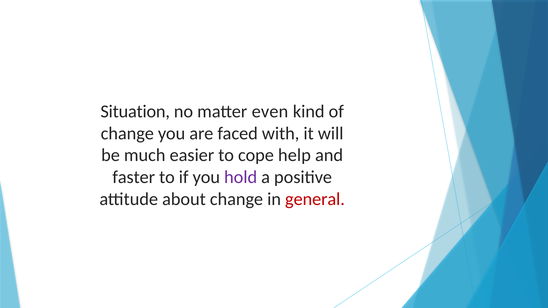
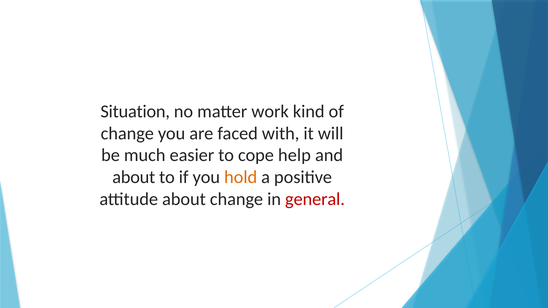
even: even -> work (270, 112)
faster: faster -> about (134, 177)
hold colour: purple -> orange (241, 177)
